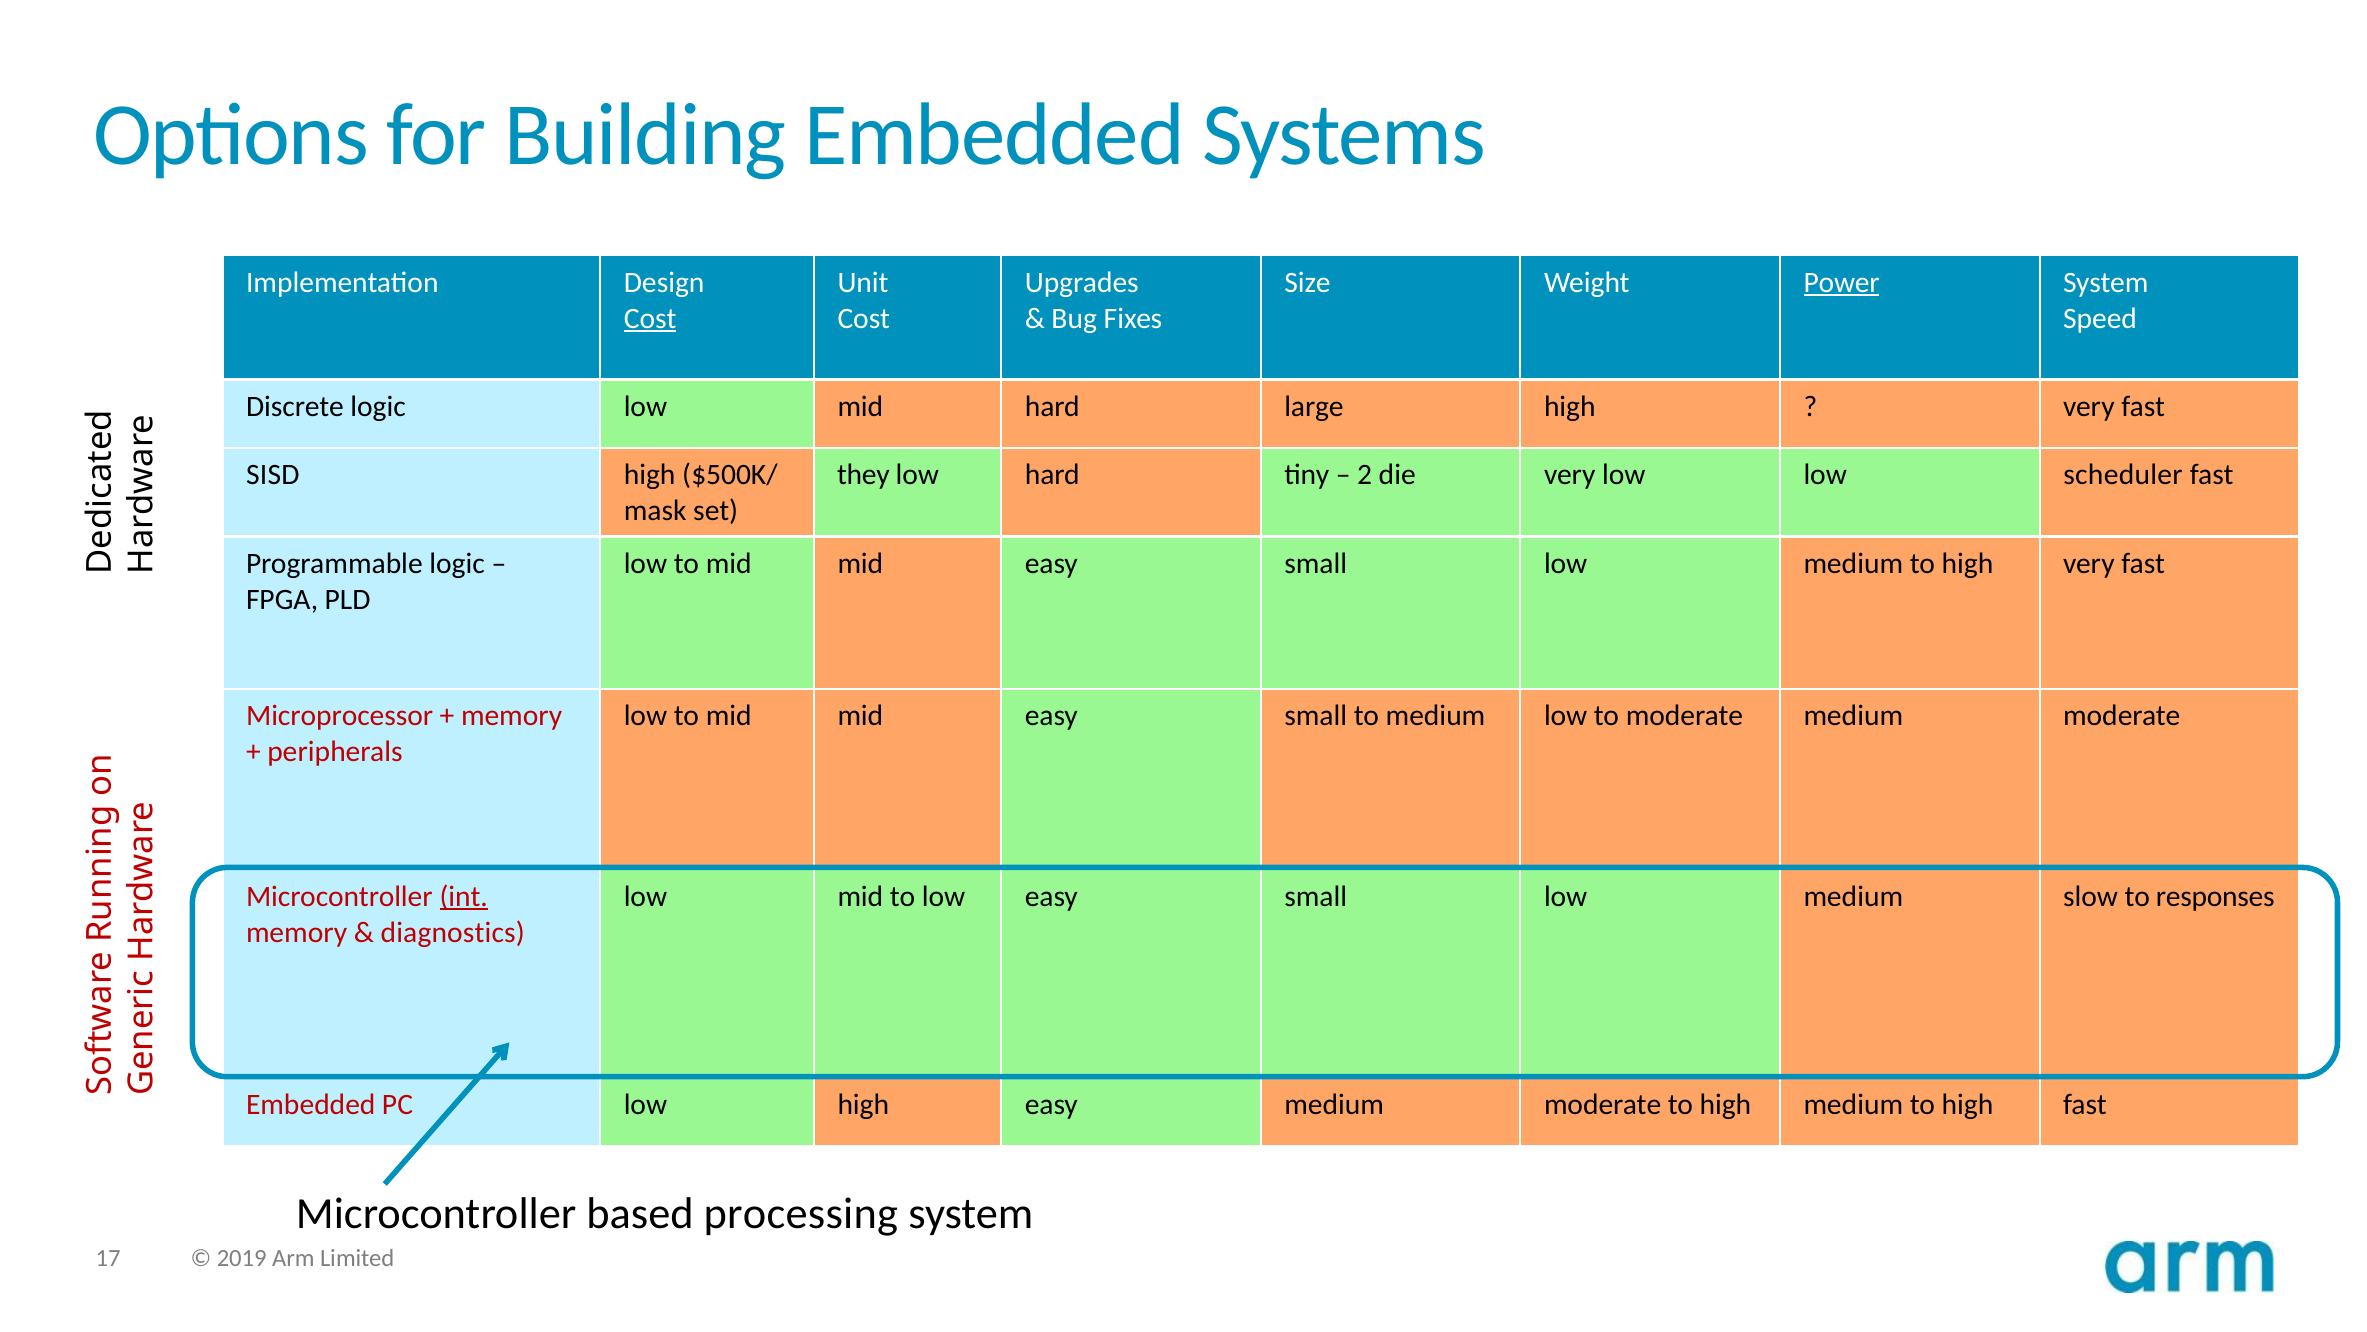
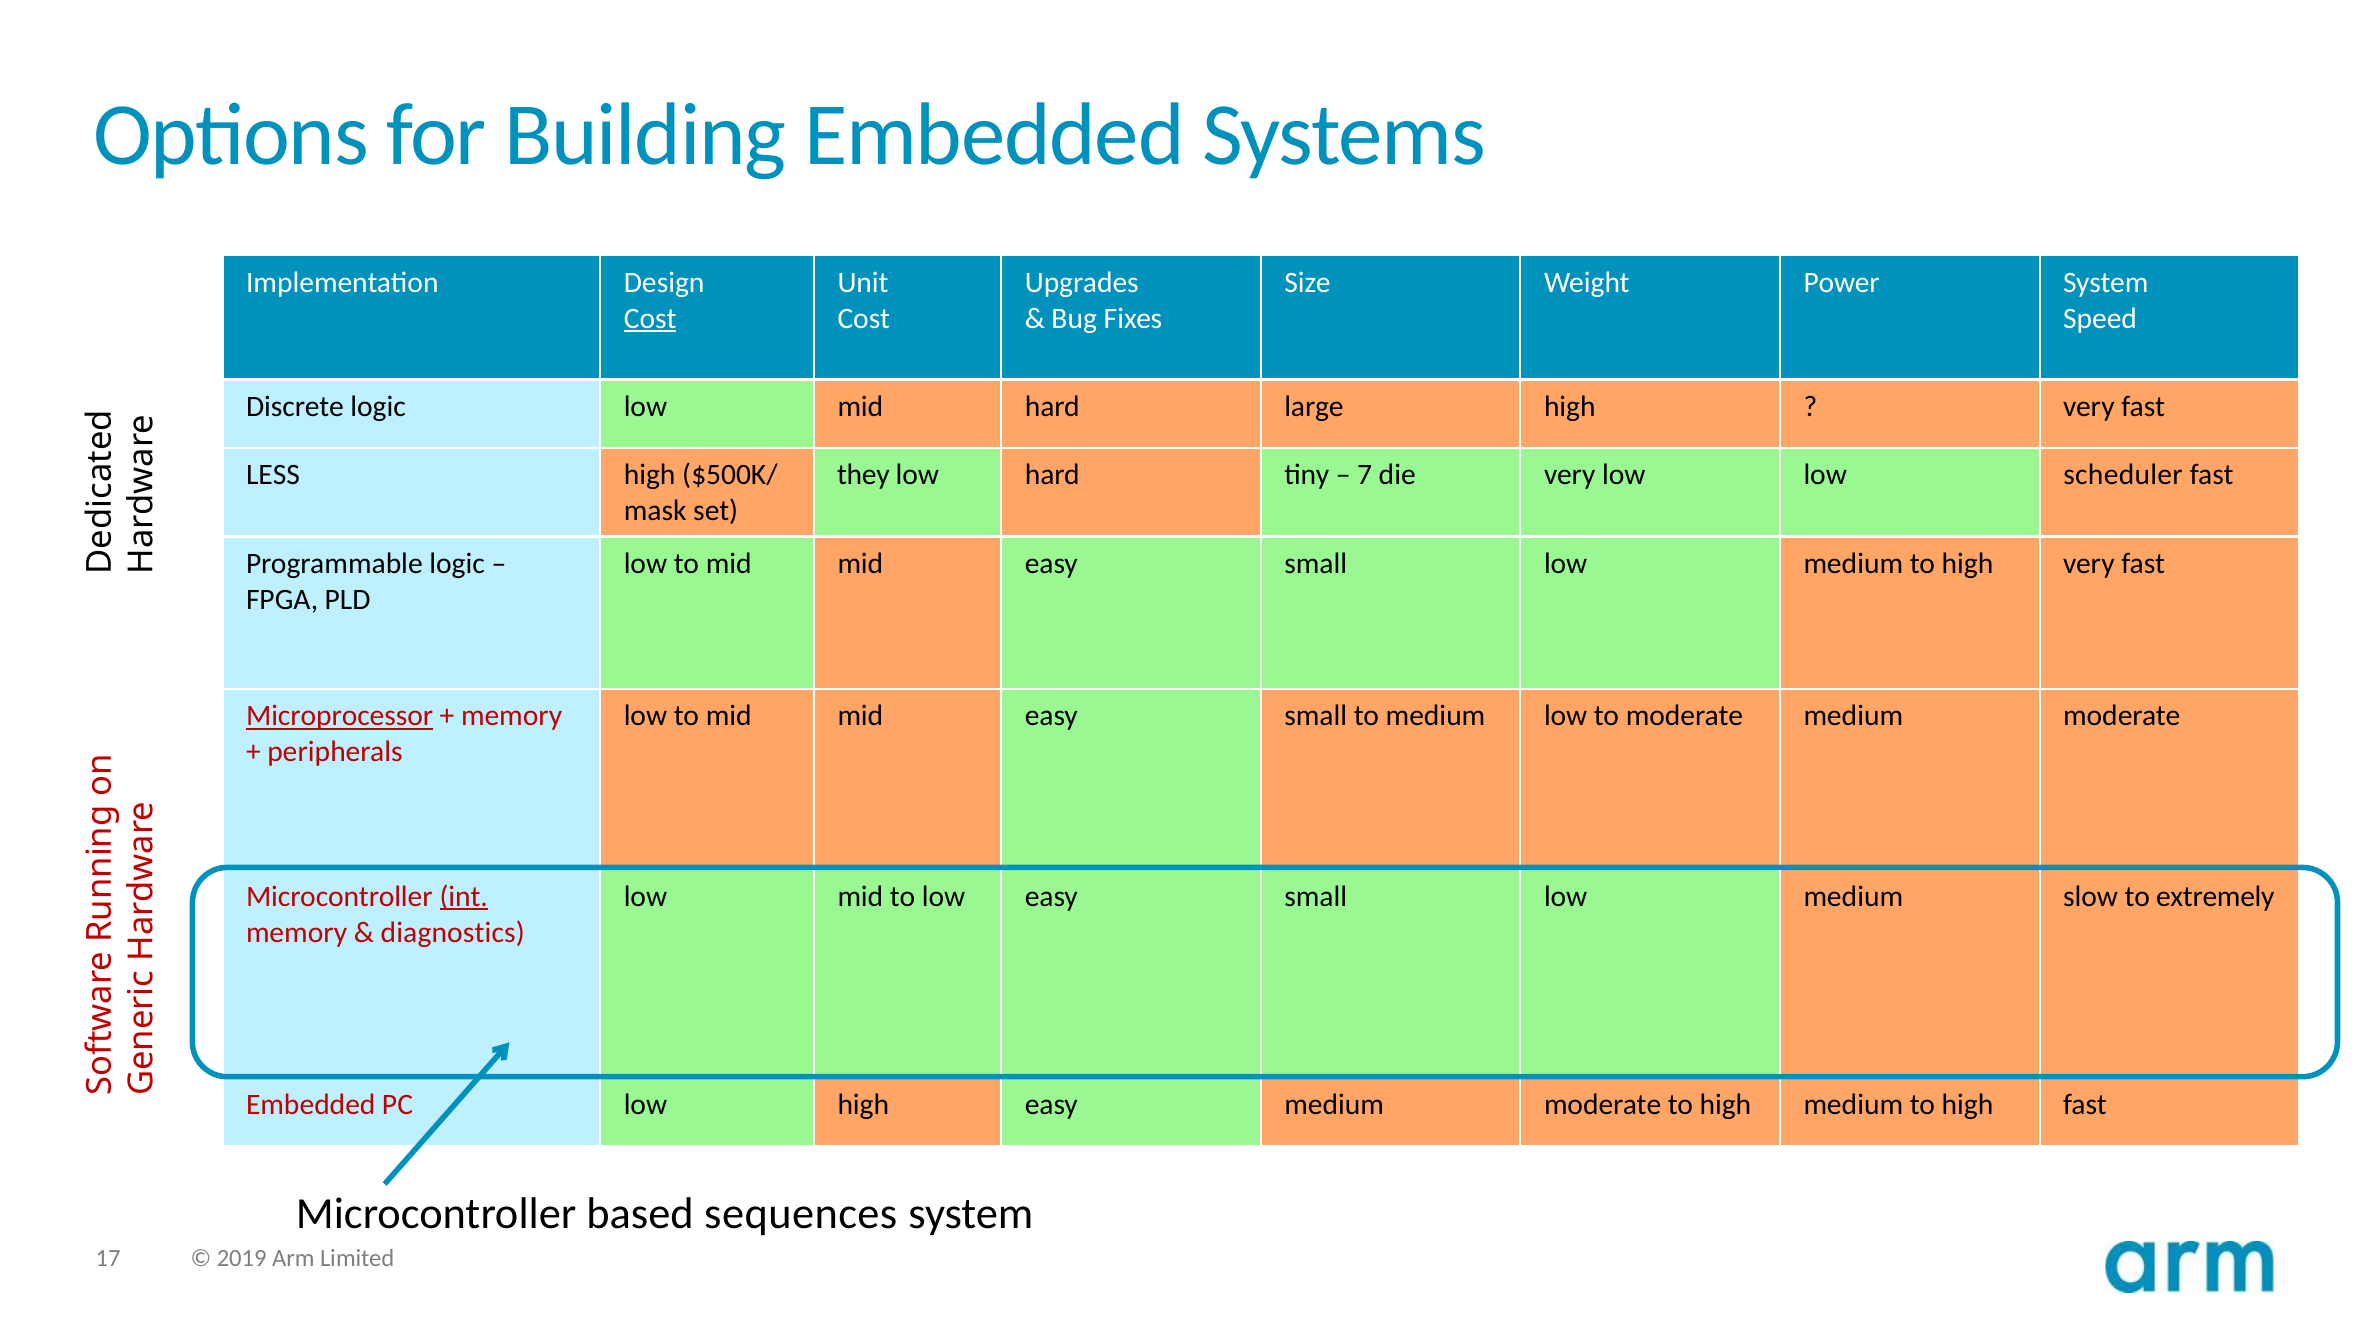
Power underline: present -> none (1842, 282)
SISD: SISD -> LESS (273, 475)
2: 2 -> 7 (1365, 475)
Microprocessor underline: none -> present (340, 716)
responses: responses -> extremely (2215, 896)
processing: processing -> sequences (801, 1213)
